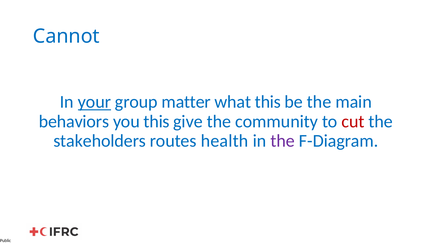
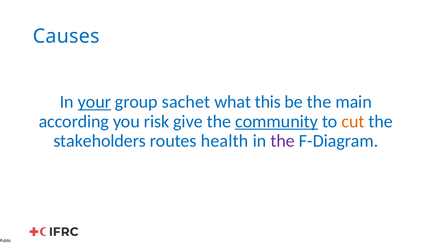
Cannot: Cannot -> Causes (66, 36)
matter: matter -> sachet (186, 102)
behaviors: behaviors -> according (74, 121)
you this: this -> risk (157, 121)
community underline: none -> present (277, 121)
cut colour: red -> orange (353, 121)
